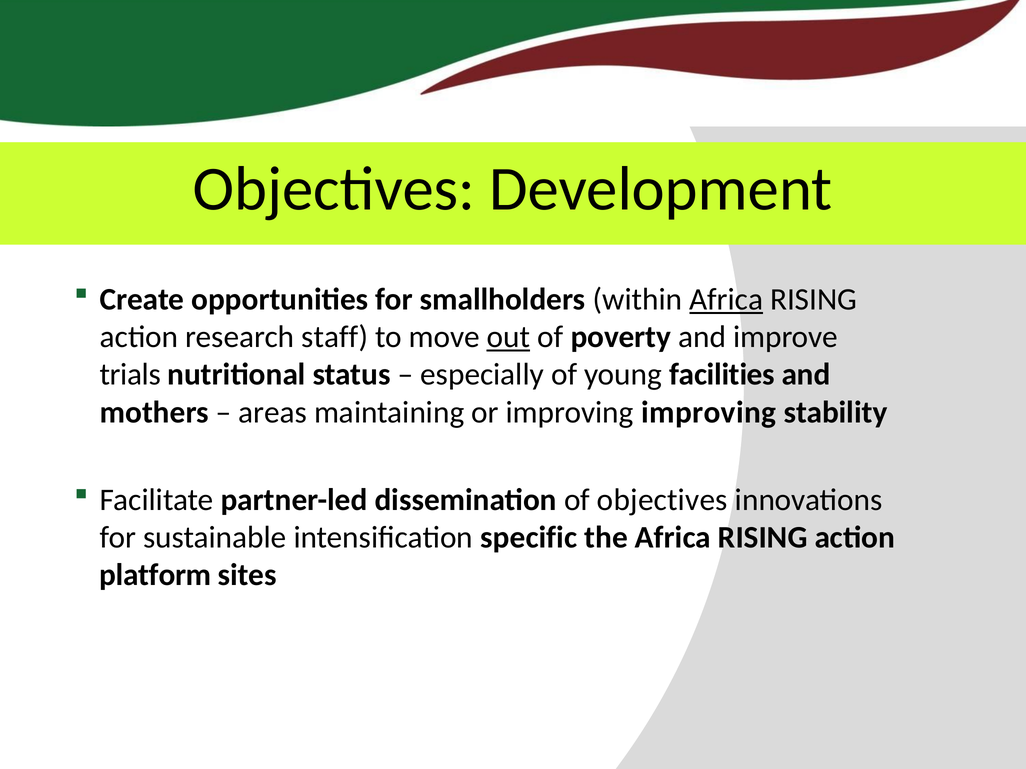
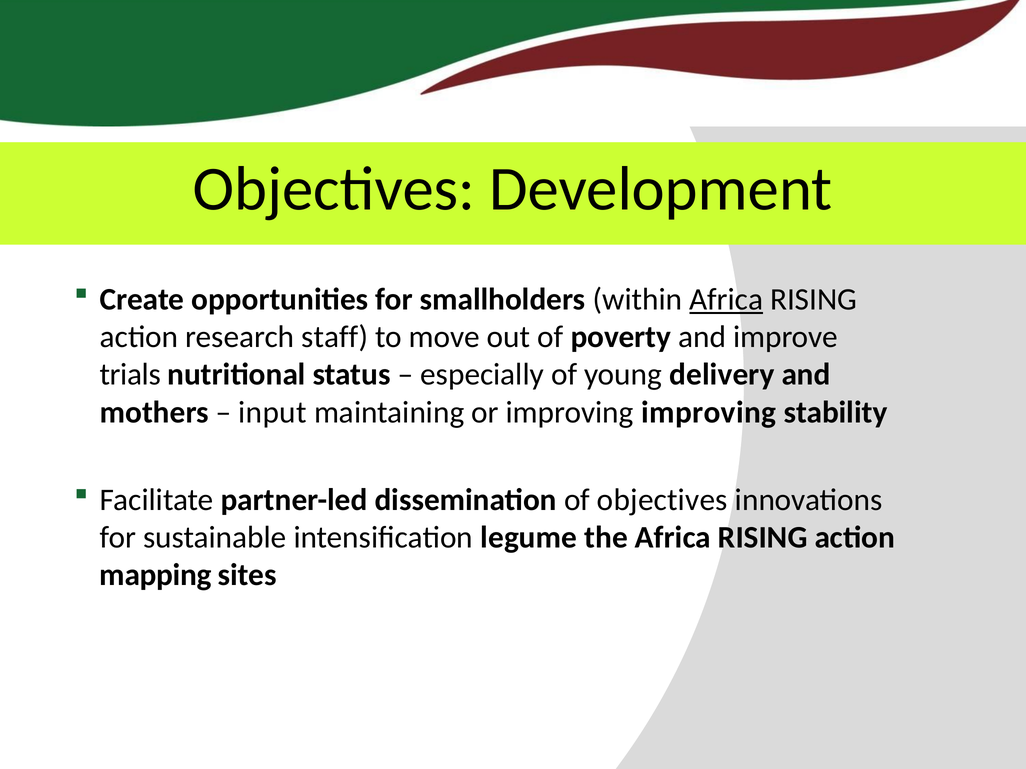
out underline: present -> none (508, 337)
facilities: facilities -> delivery (722, 375)
areas: areas -> input (272, 412)
specific: specific -> legume (529, 538)
platform: platform -> mapping (155, 575)
